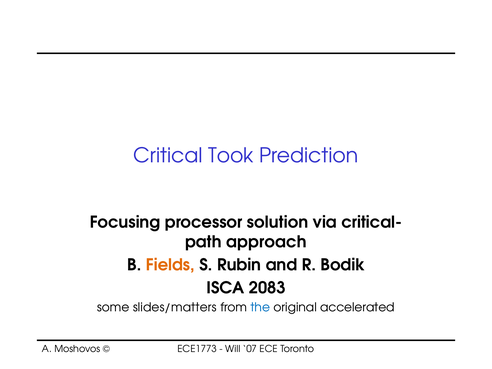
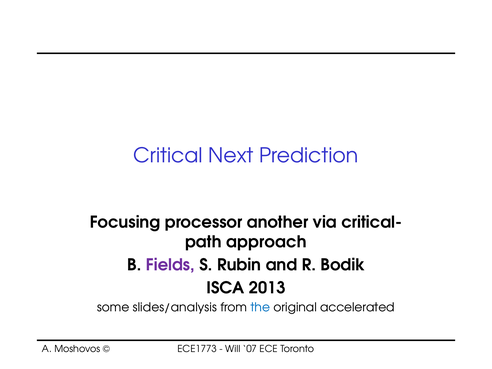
Took: Took -> Next (231, 156)
solution: solution -> another (278, 223)
Fields colour: orange -> purple (170, 265)
2083: 2083 -> 2013 (267, 288)
slides/matters: slides/matters -> slides/analysis (175, 308)
